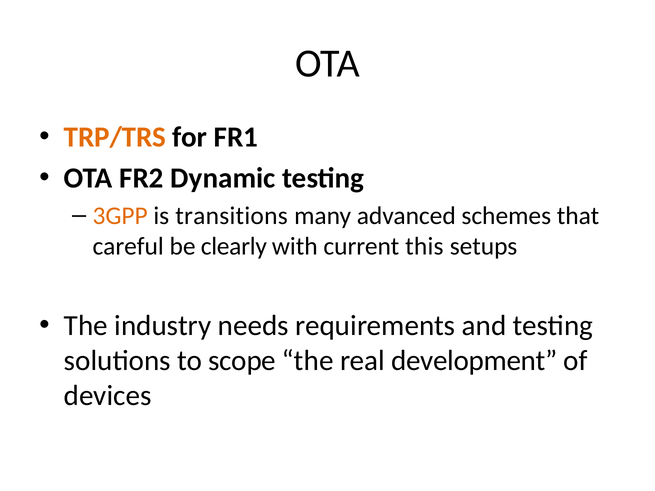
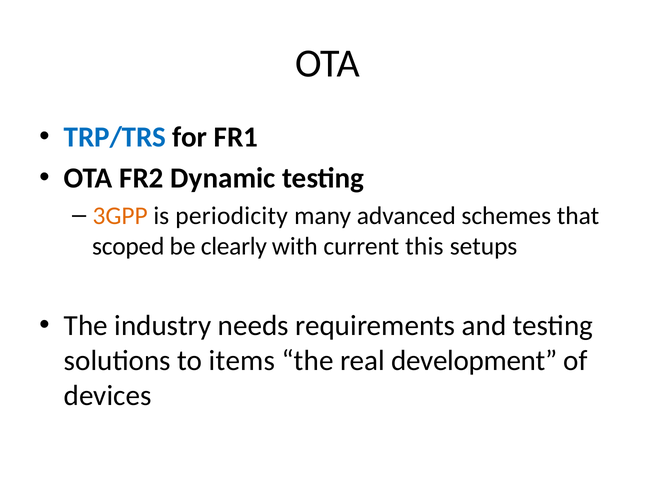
TRP/TRS colour: orange -> blue (115, 137)
transitions: transitions -> periodicity (232, 216)
careful: careful -> scoped (128, 246)
scope: scope -> items (242, 361)
